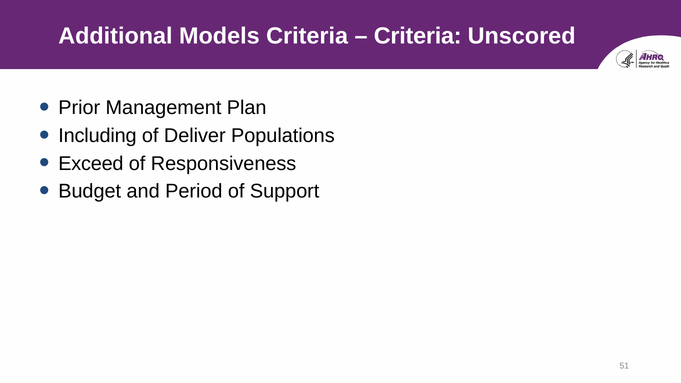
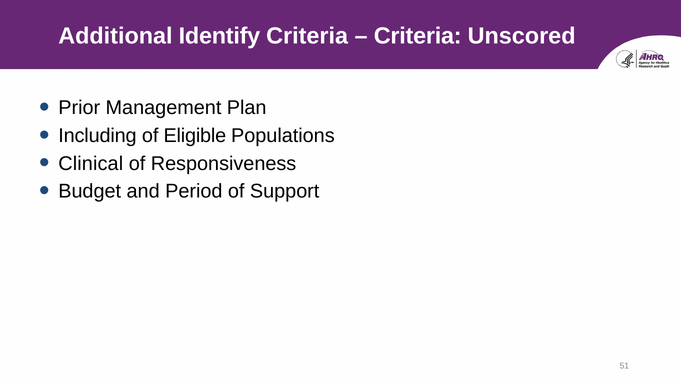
Models: Models -> Identify (219, 36)
Deliver: Deliver -> Eligible (195, 136)
Exceed: Exceed -> Clinical (91, 163)
